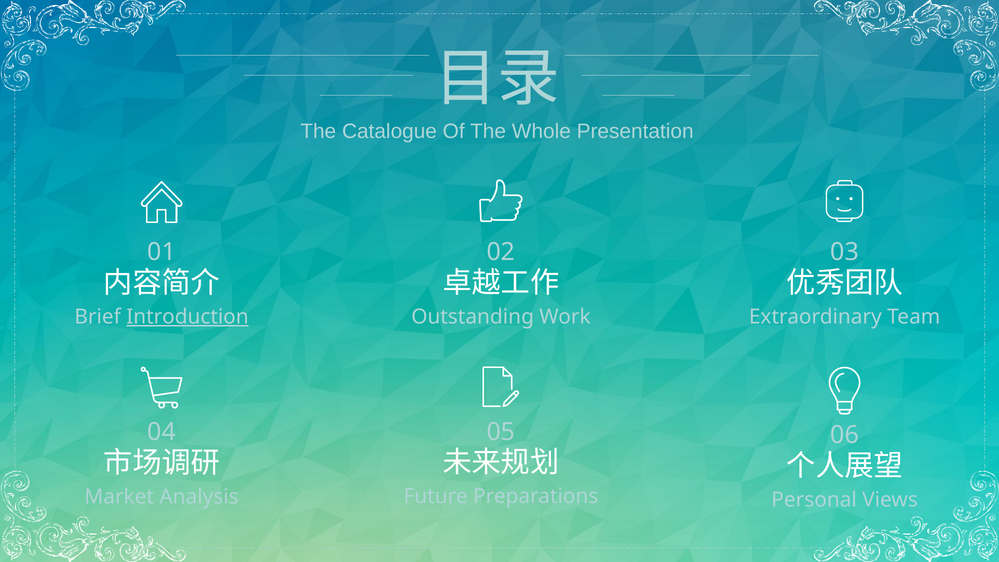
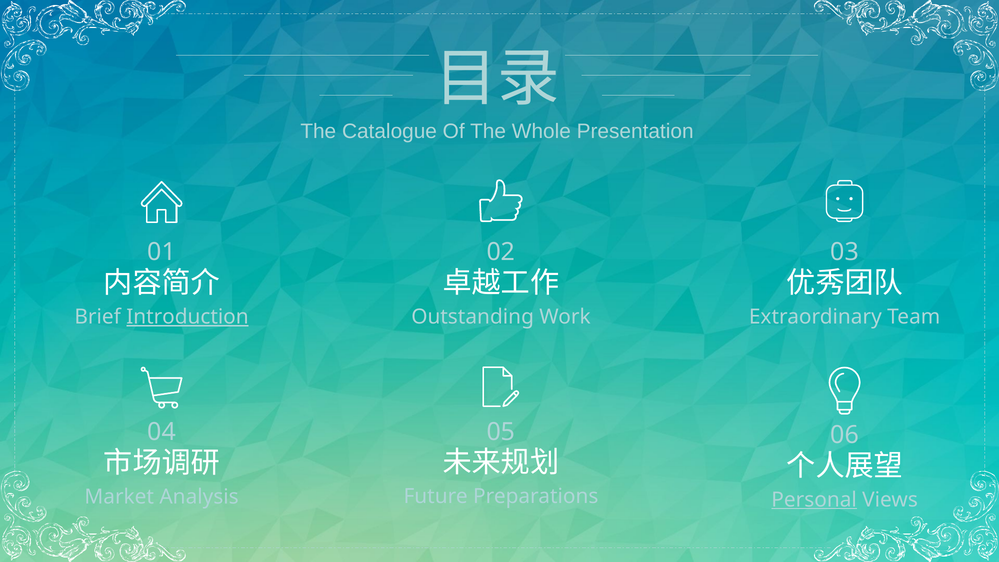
Personal underline: none -> present (814, 500)
